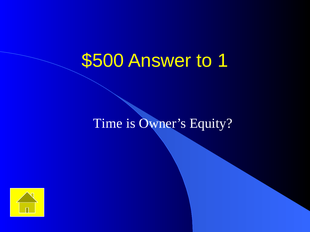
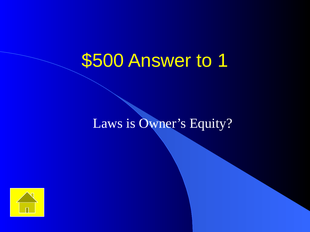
Time: Time -> Laws (108, 124)
